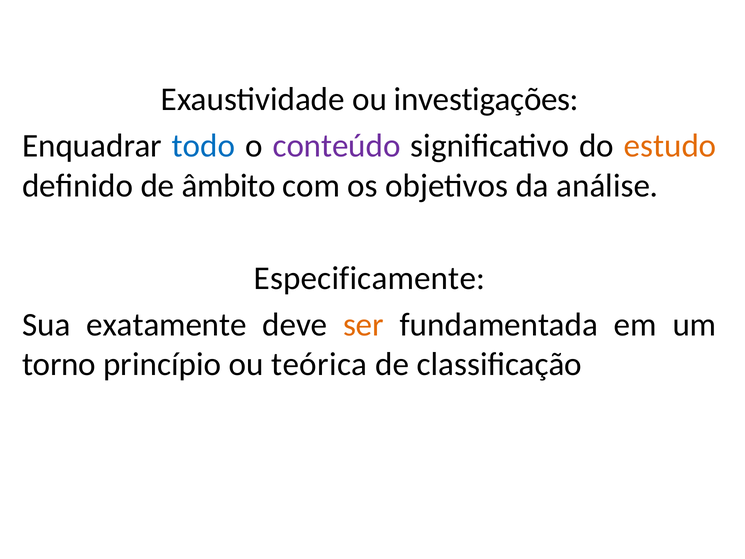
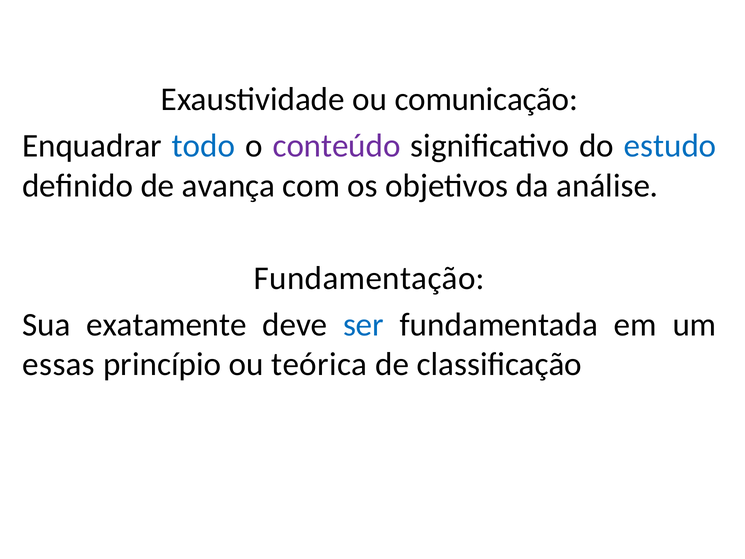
investigações: investigações -> comunicação (486, 99)
estudo colour: orange -> blue (670, 146)
âmbito: âmbito -> avança (228, 185)
Especificamente: Especificamente -> Fundamentação (369, 278)
ser colour: orange -> blue (363, 325)
torno: torno -> essas (59, 364)
